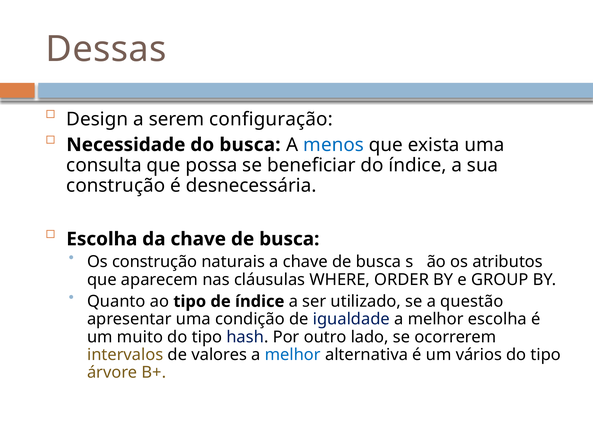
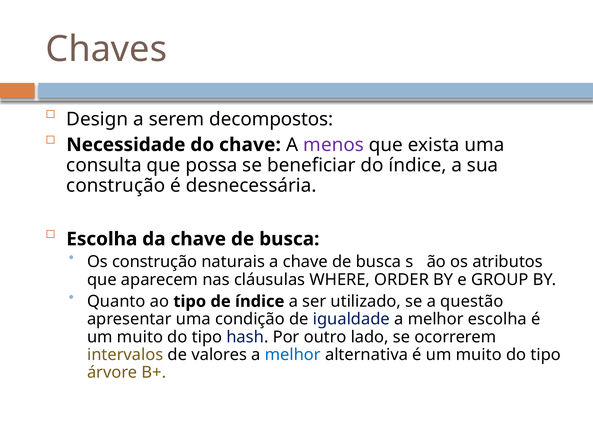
Dessas: Dessas -> Chaves (106, 49)
configuração: configuração -> decompostos (271, 119)
do busca: busca -> chave (250, 145)
menos colour: blue -> purple (334, 145)
alternativa é um vários: vários -> muito (479, 355)
